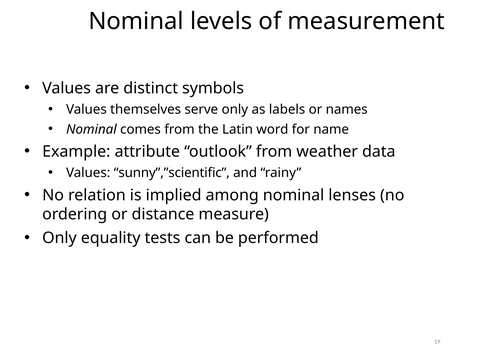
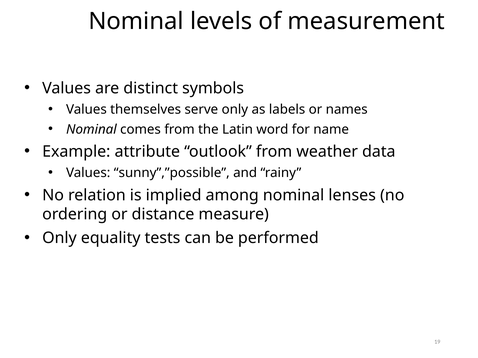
sunny”,”scientific: sunny”,”scientific -> sunny”,”possible (172, 173)
